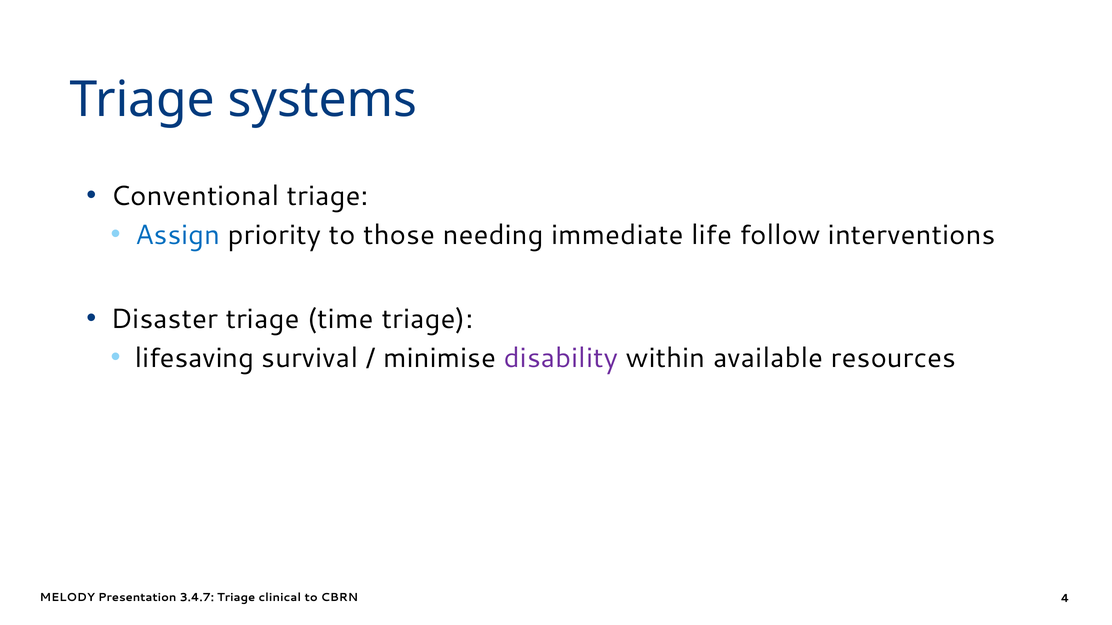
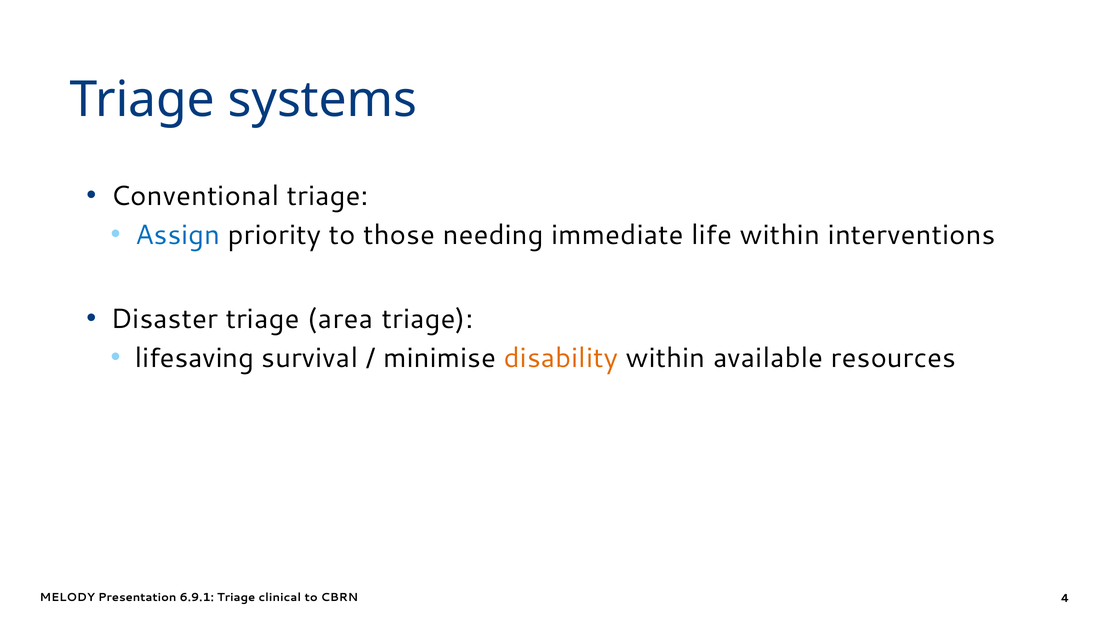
life follow: follow -> within (780, 235)
time: time -> area (340, 319)
disability colour: purple -> orange (561, 359)
3.4.7: 3.4.7 -> 6.9.1 (197, 598)
